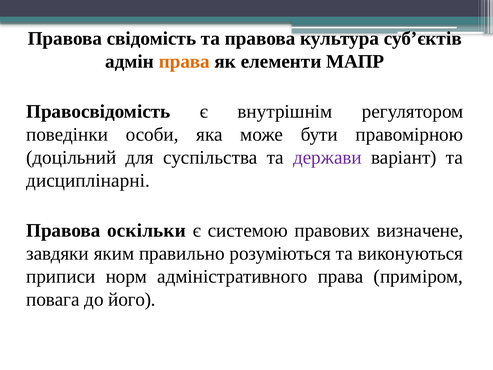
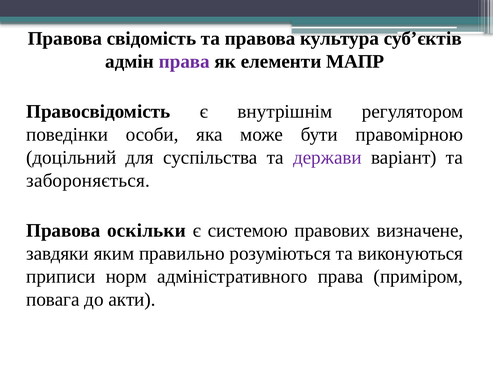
права colour: orange -> purple (184, 61)
дисциплінарні: дисциплінарні -> забороняється (88, 180)
його: його -> акти (132, 299)
